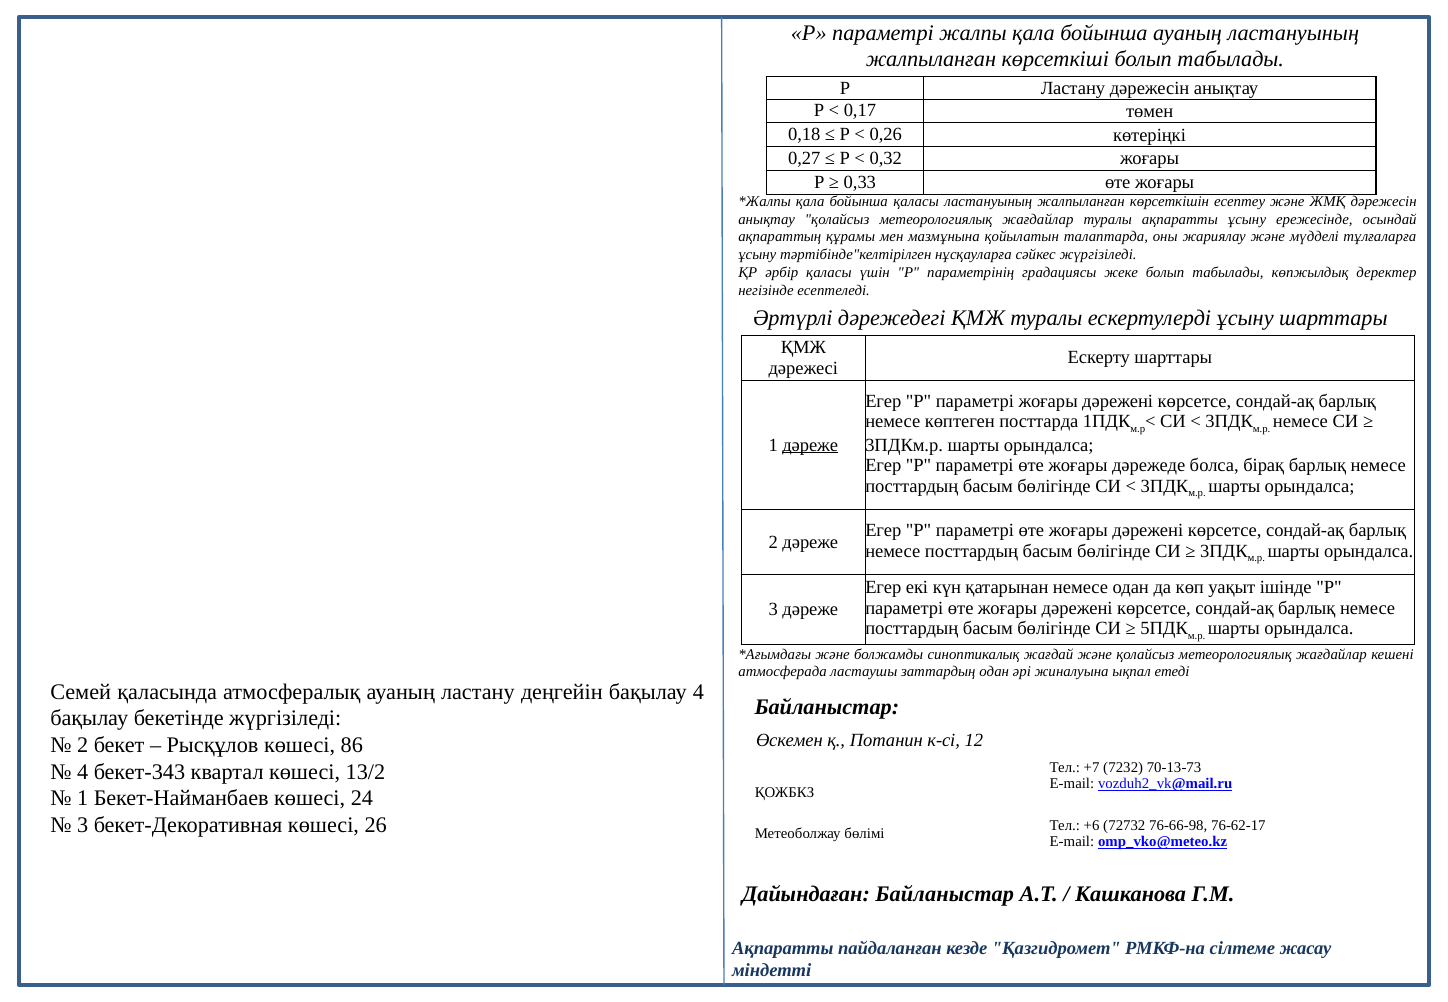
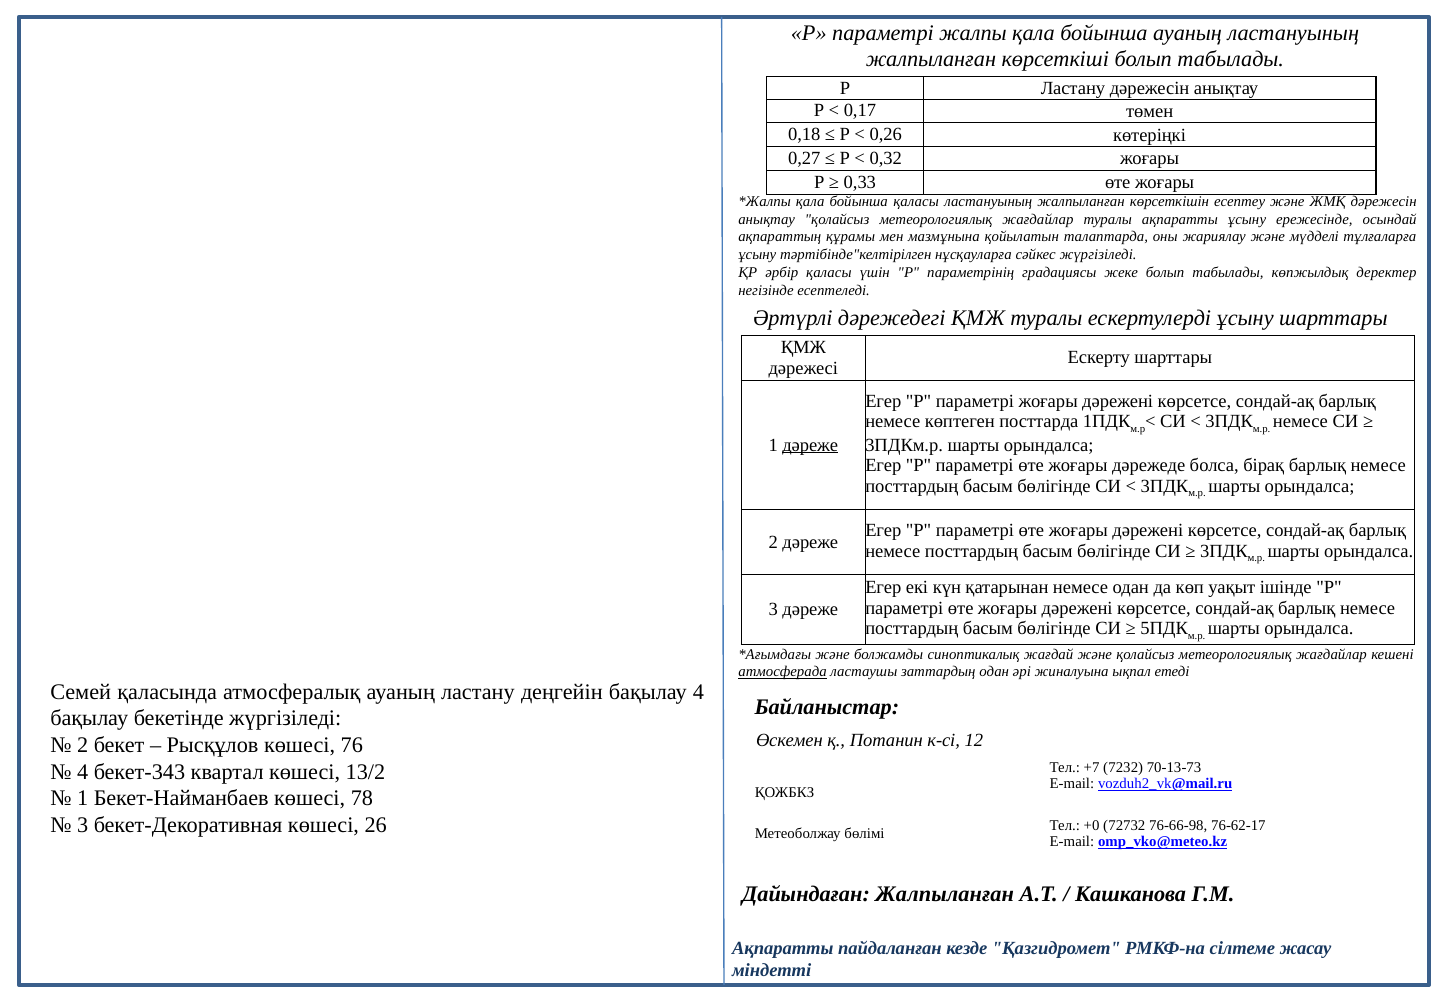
атмосферада underline: none -> present (783, 672)
86: 86 -> 76 (352, 745)
24: 24 -> 78 (362, 799)
+6: +6 -> +0 (1092, 826)
Дайындаған Байланыстар: Байланыстар -> Жалпыланған (945, 894)
